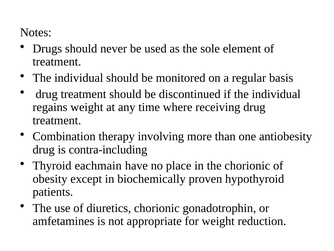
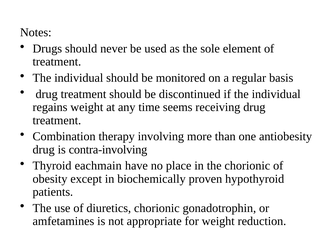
where: where -> seems (178, 107)
contra-including: contra-including -> contra-involving (108, 149)
